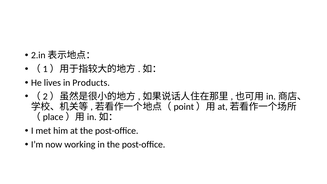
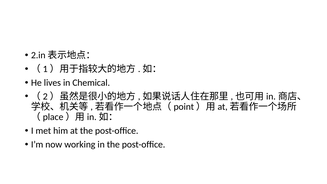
Products: Products -> Chemical (91, 83)
